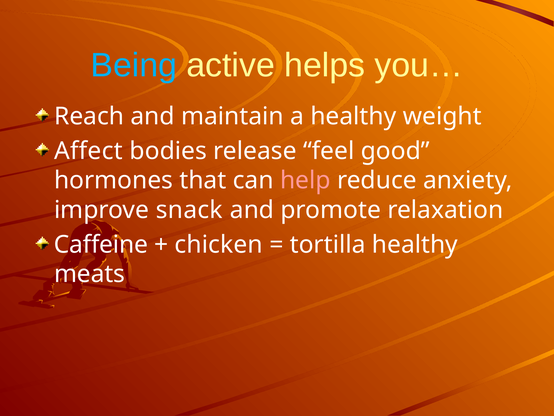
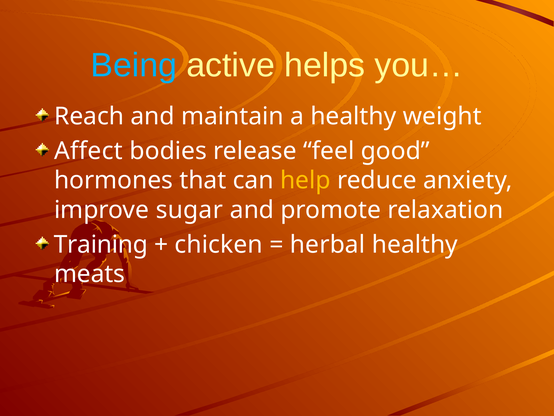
help colour: pink -> yellow (305, 180)
snack: snack -> sugar (189, 210)
Caffeine: Caffeine -> Training (101, 244)
tortilla: tortilla -> herbal (328, 244)
